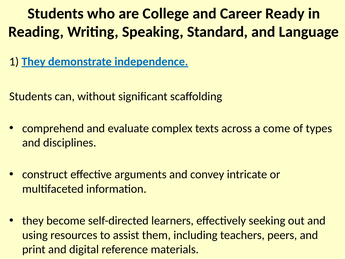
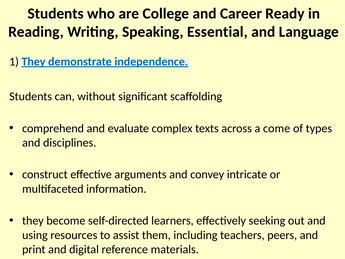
Standard: Standard -> Essential (217, 32)
